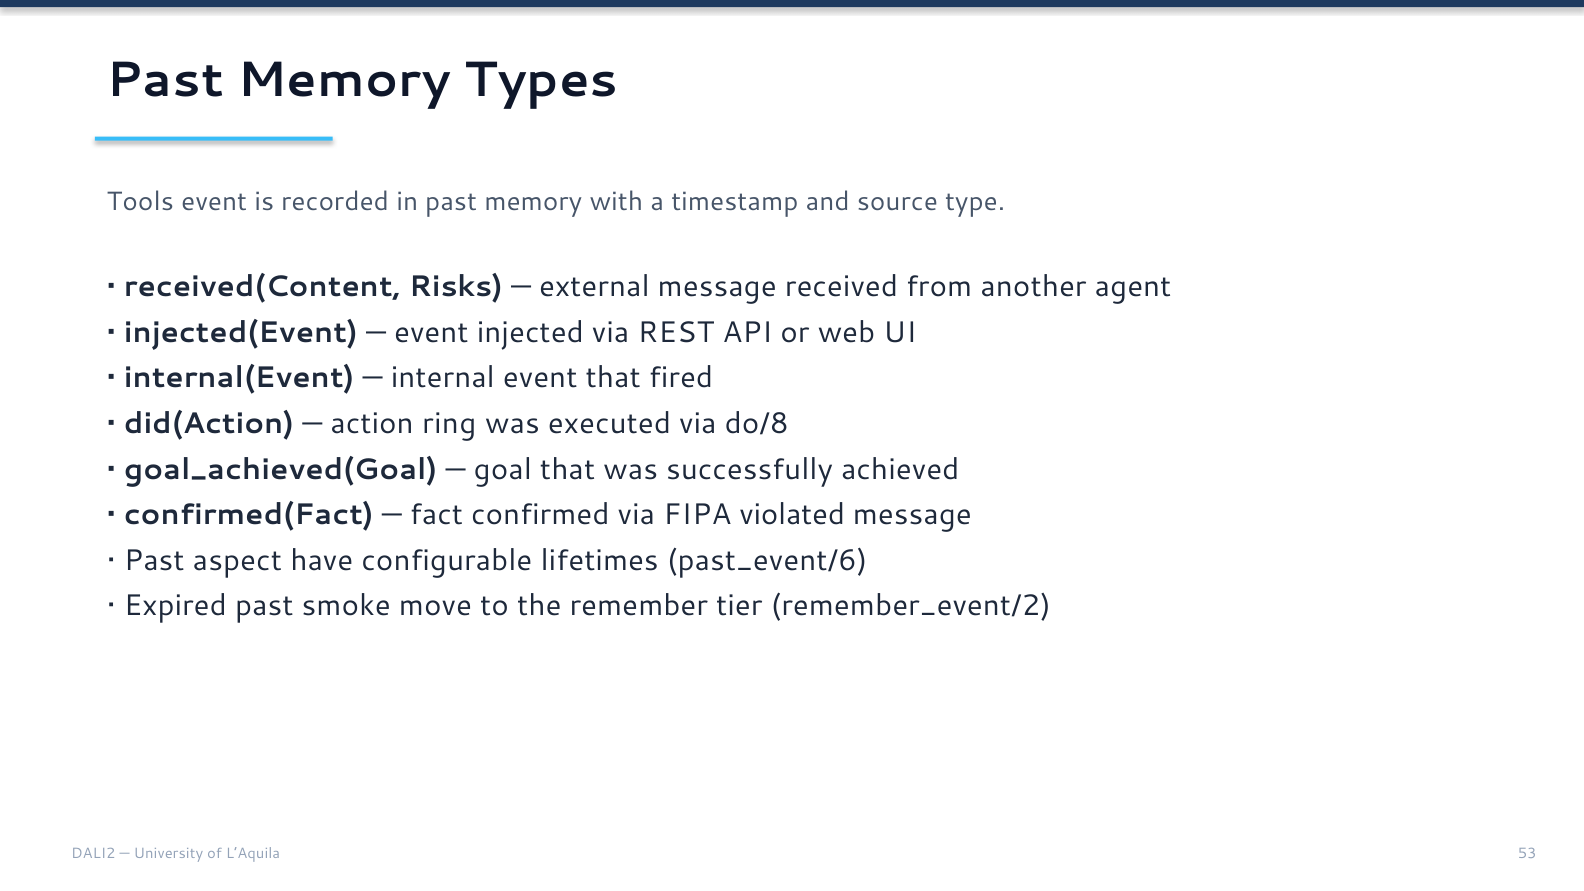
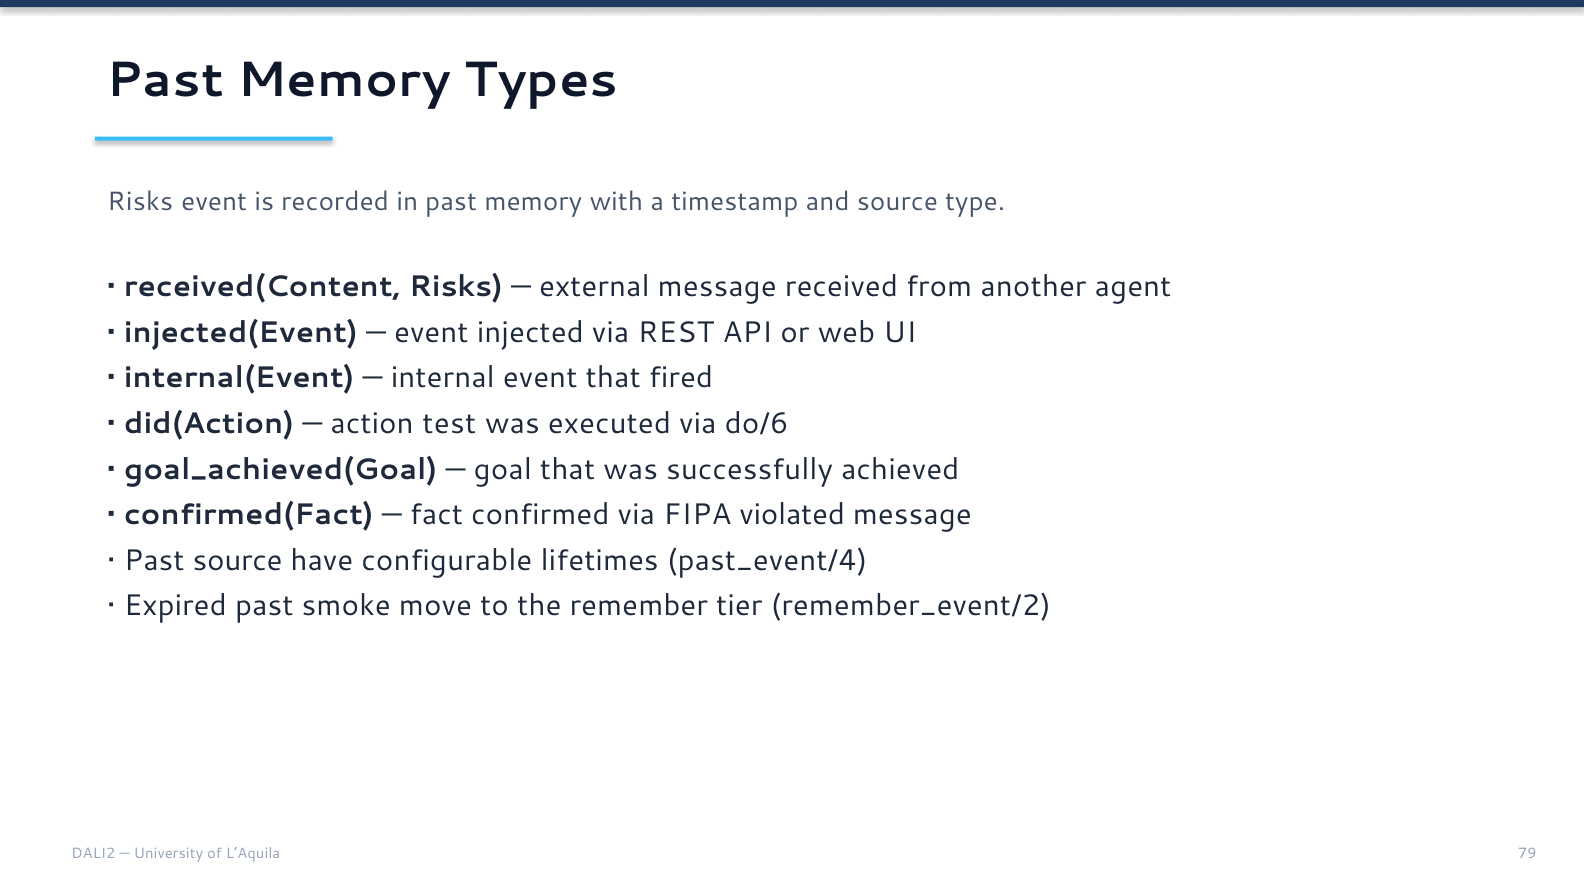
Tools: Tools -> Risks (140, 202)
ring: ring -> test (449, 424)
do/8: do/8 -> do/6 (757, 424)
Past aspect: aspect -> source (238, 560)
past_event/6: past_event/6 -> past_event/4 (767, 560)
53: 53 -> 79 (1527, 853)
